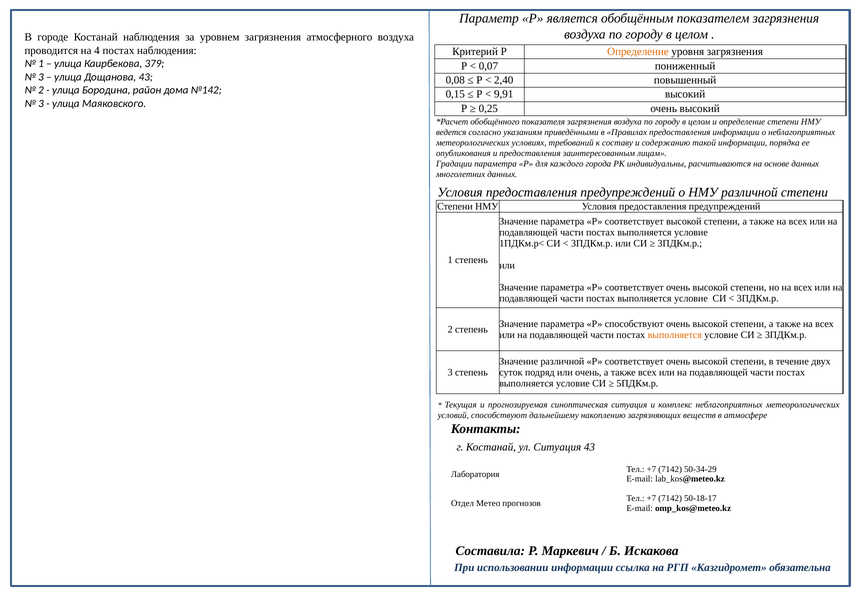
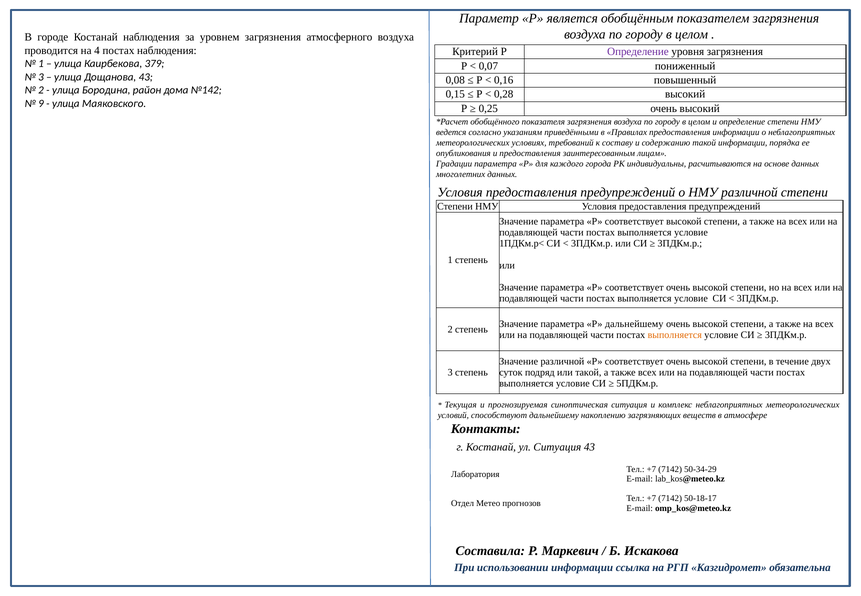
Определение colour: orange -> purple (638, 52)
2,40: 2,40 -> 0,16 (504, 80)
9,91: 9,91 -> 0,28 (504, 94)
3: 3 -> 9 (41, 104)
Р способствуют: способствуют -> дальнейшему (634, 324)
или очень: очень -> такой (588, 373)
